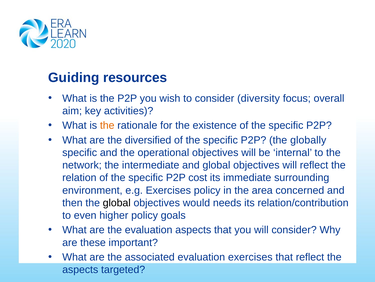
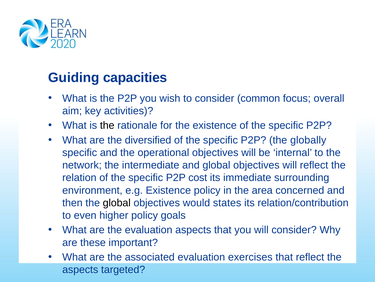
resources: resources -> capacities (135, 77)
diversity: diversity -> common (259, 98)
the colour: orange -> black (107, 125)
e.g Exercises: Exercises -> Existence (168, 190)
needs: needs -> states (227, 202)
